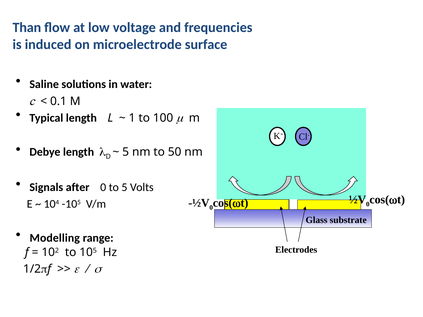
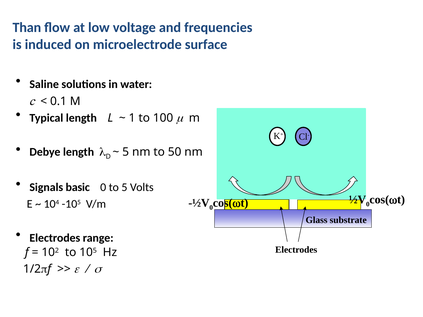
after: after -> basic (78, 187)
Modelling: Modelling -> Electrodes (55, 238)
